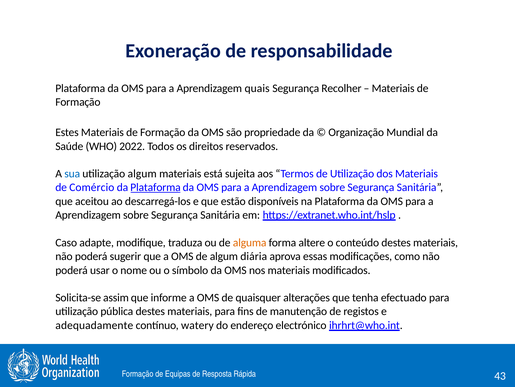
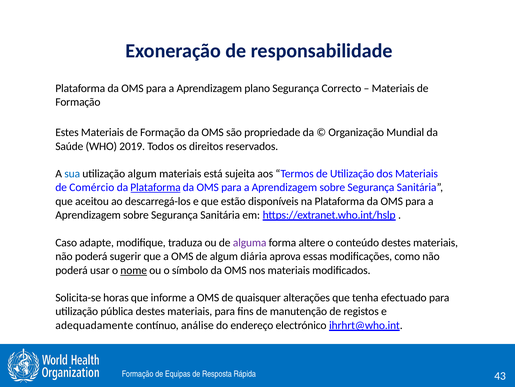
quais: quais -> plano (257, 88)
Recolher: Recolher -> Correcto (341, 88)
2022: 2022 -> 2019 (132, 146)
alguma colour: orange -> purple (250, 242)
nome underline: none -> present (134, 270)
assim: assim -> horas (116, 297)
watery: watery -> análise (197, 325)
